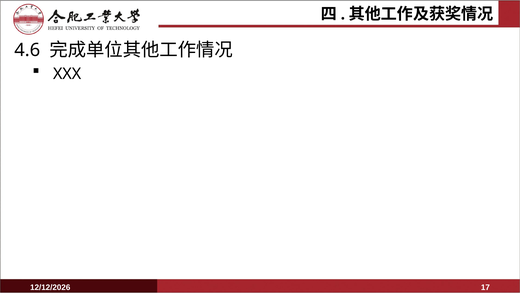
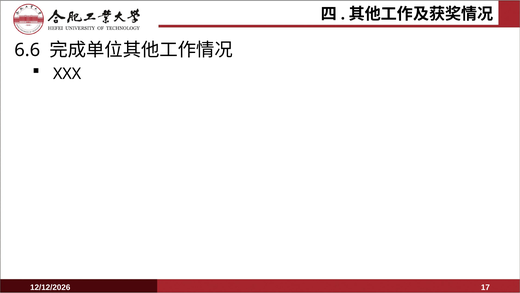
4.6: 4.6 -> 6.6 (27, 50)
